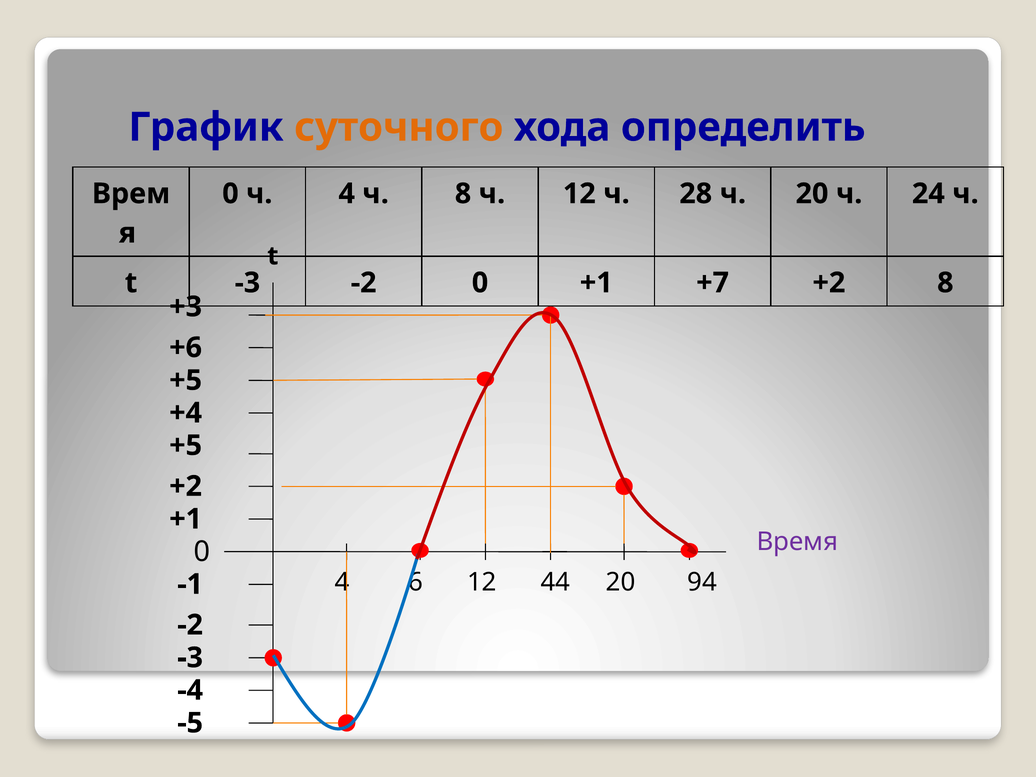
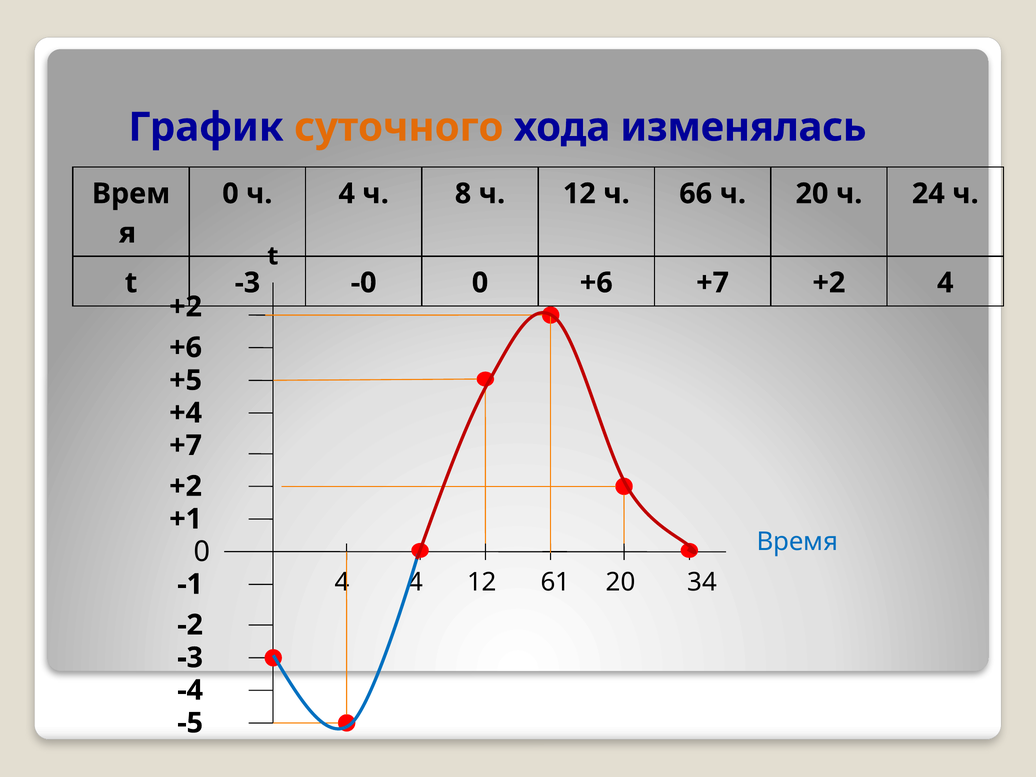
определить: определить -> изменялась (743, 127)
28: 28 -> 66 (696, 194)
-3 -2: -2 -> -0 (364, 283)
+1: +1 -> +6 (596, 283)
+7 +2 8: 8 -> 4 (945, 283)
+3: +3 -> +2 (186, 307)
+5: +5 -> +7 (186, 445)
Время colour: purple -> blue (797, 541)
4 6: 6 -> 4 (415, 582)
44: 44 -> 61 (555, 582)
94: 94 -> 34 (702, 582)
